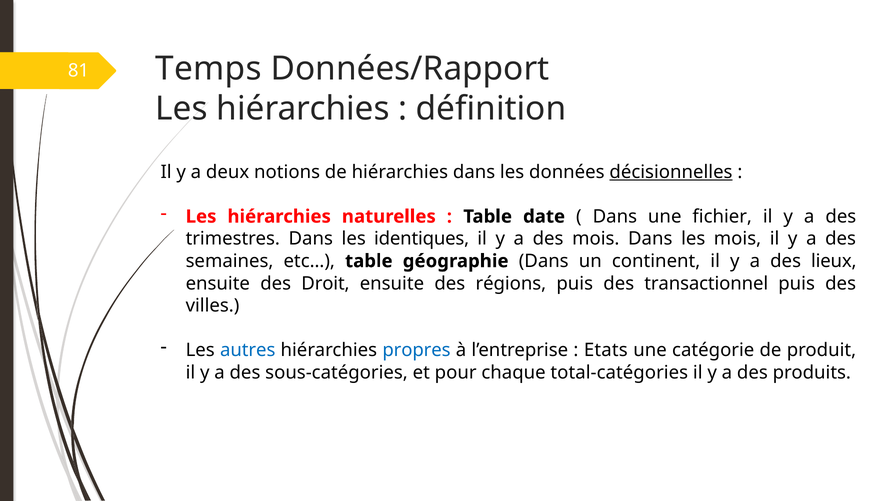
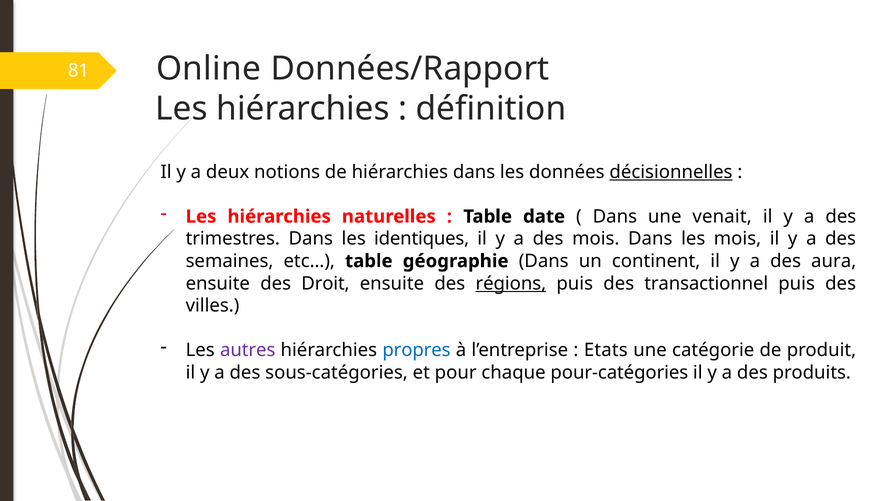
Temps: Temps -> Online (209, 69)
fichier: fichier -> venait (722, 217)
lieux: lieux -> aura (834, 261)
régions underline: none -> present (511, 283)
autres colour: blue -> purple (248, 350)
total-catégories: total-catégories -> pour-catégories (619, 373)
